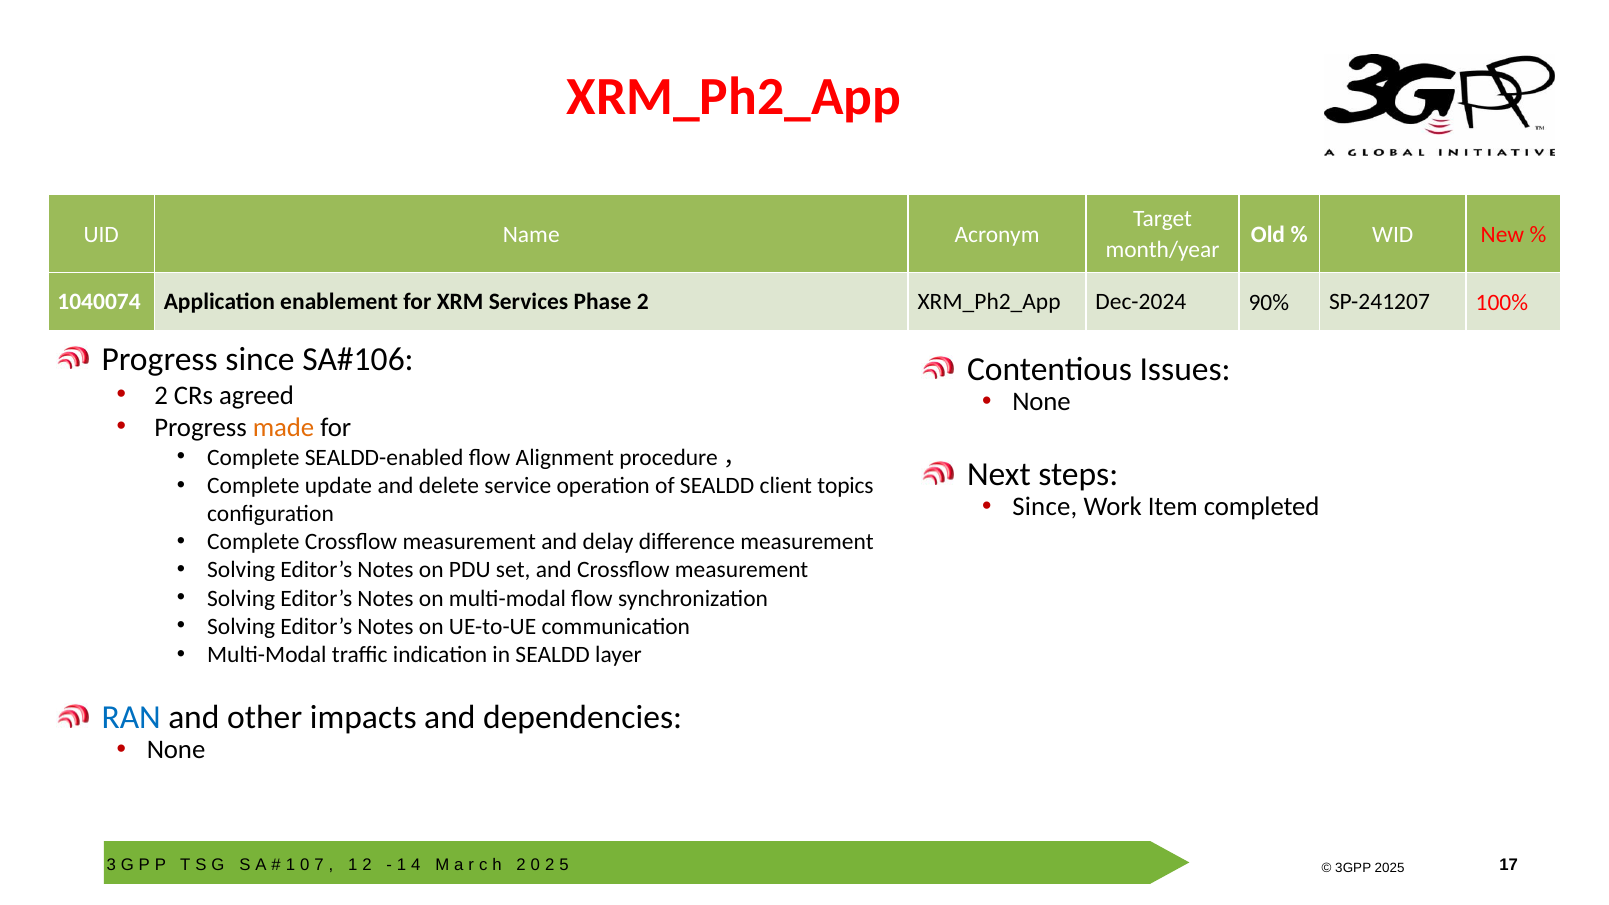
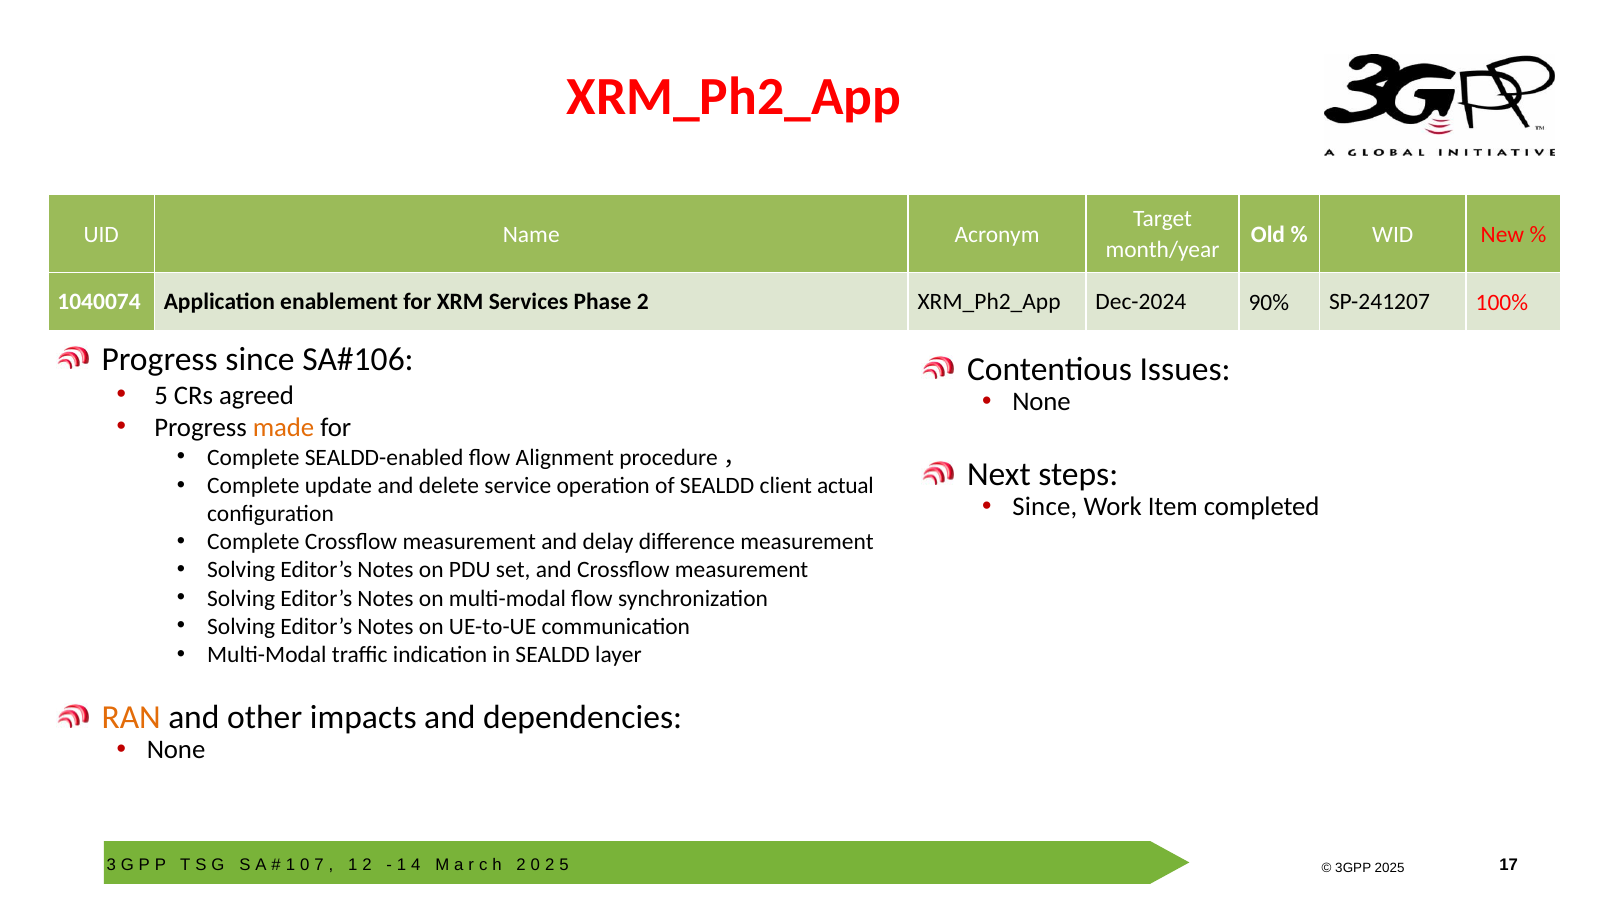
2: 2 -> 5 (161, 395)
topics: topics -> actual (845, 486)
RAN colour: blue -> orange (131, 718)
